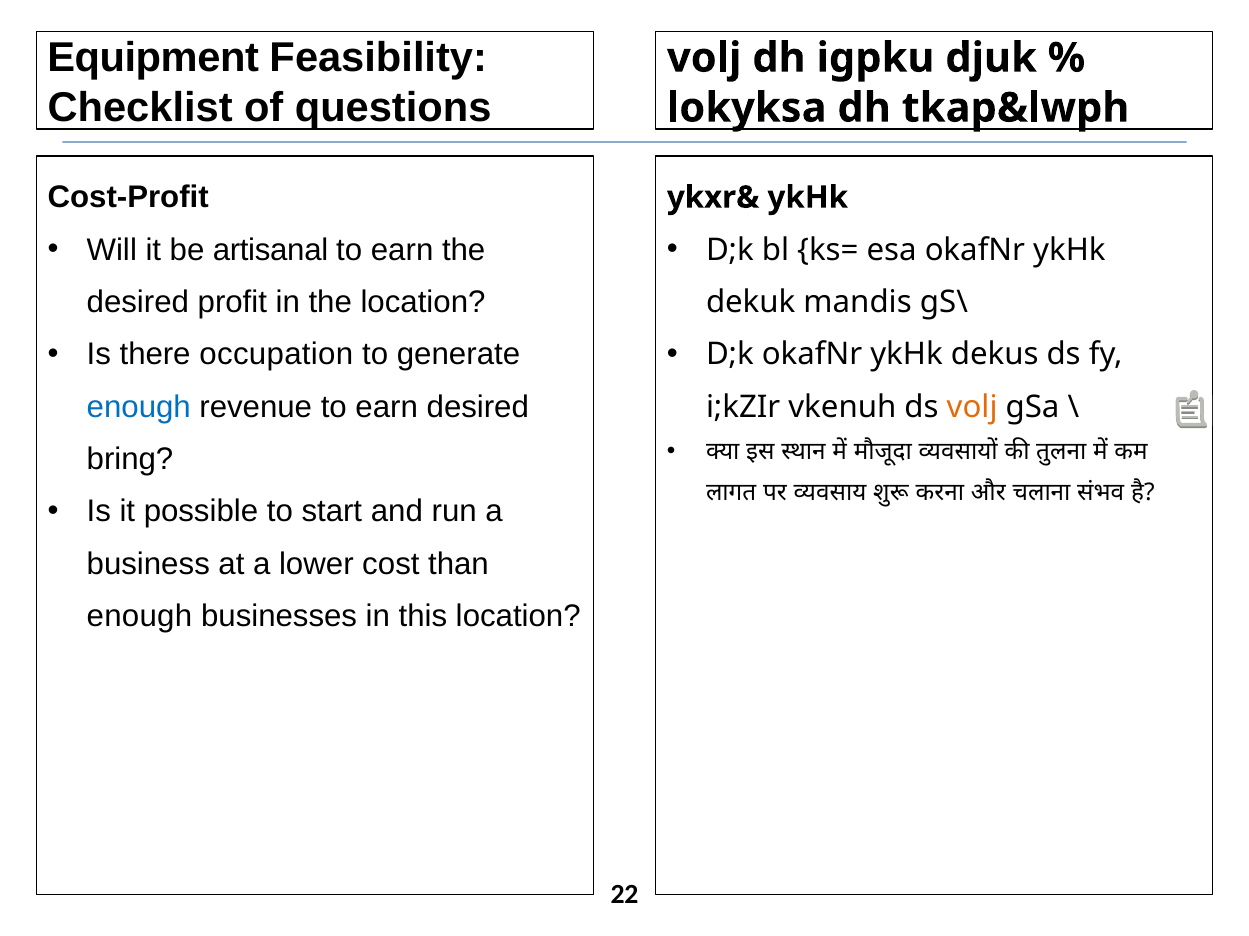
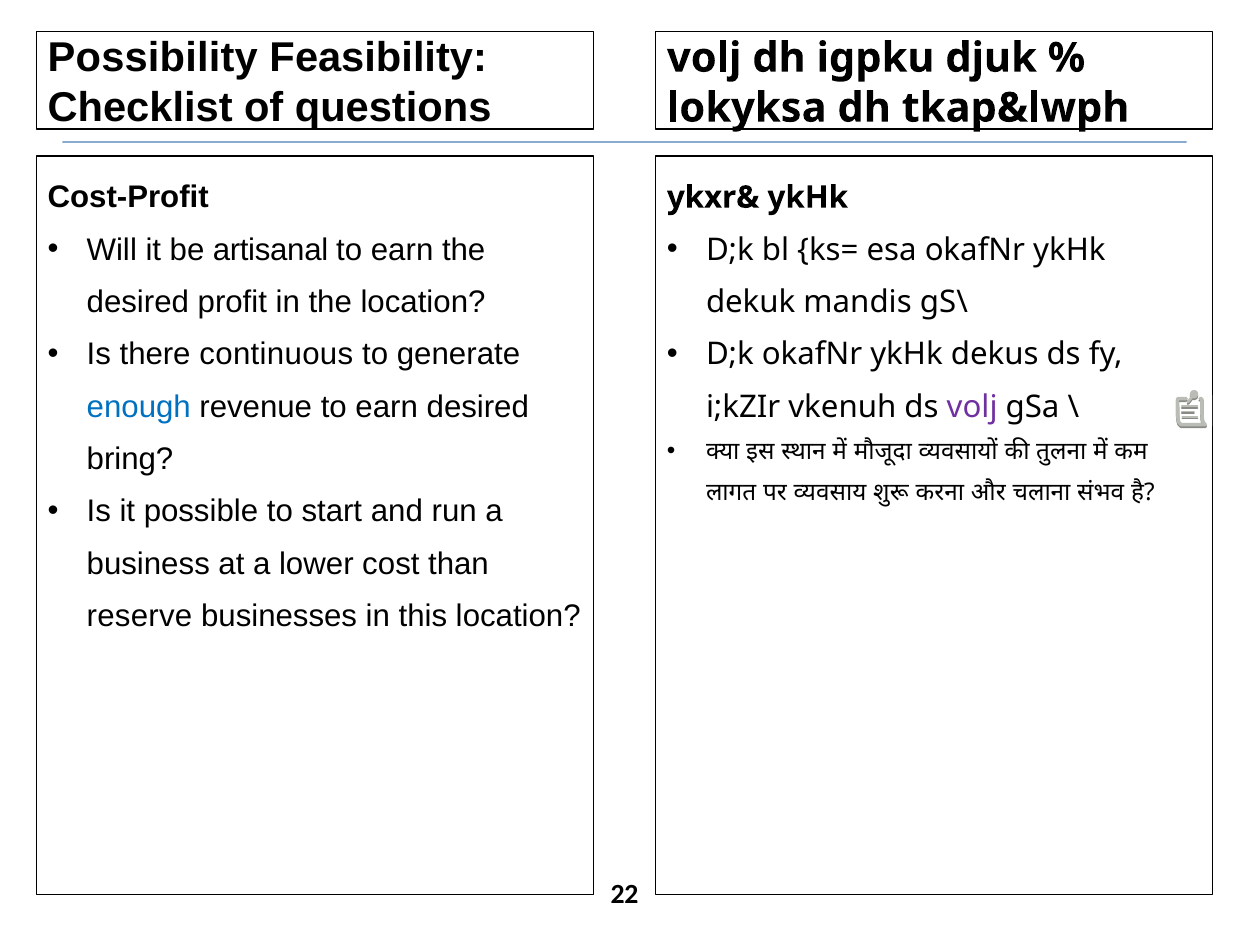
Equipment: Equipment -> Possibility (153, 58)
occupation: occupation -> continuous (276, 355)
volj colour: orange -> purple (972, 407)
enough: enough -> reserve (139, 617)
